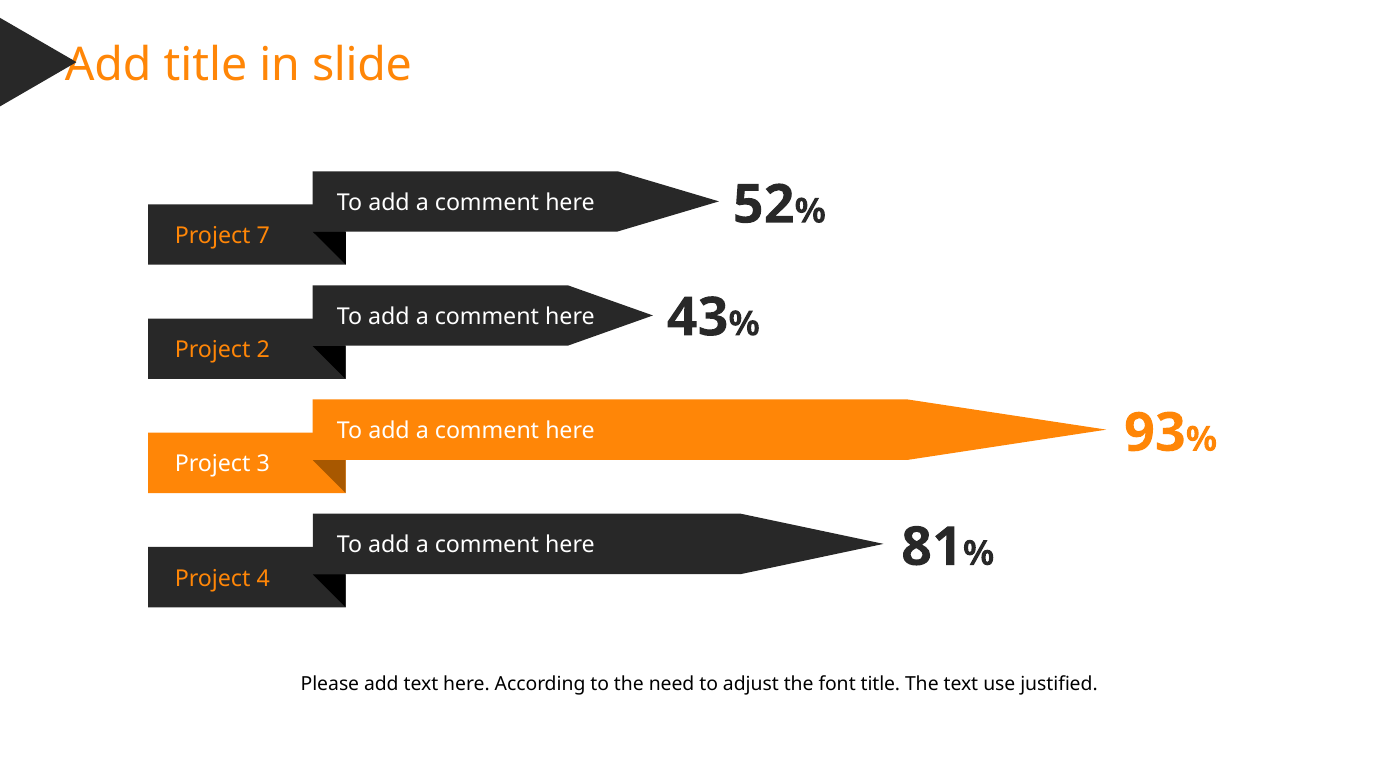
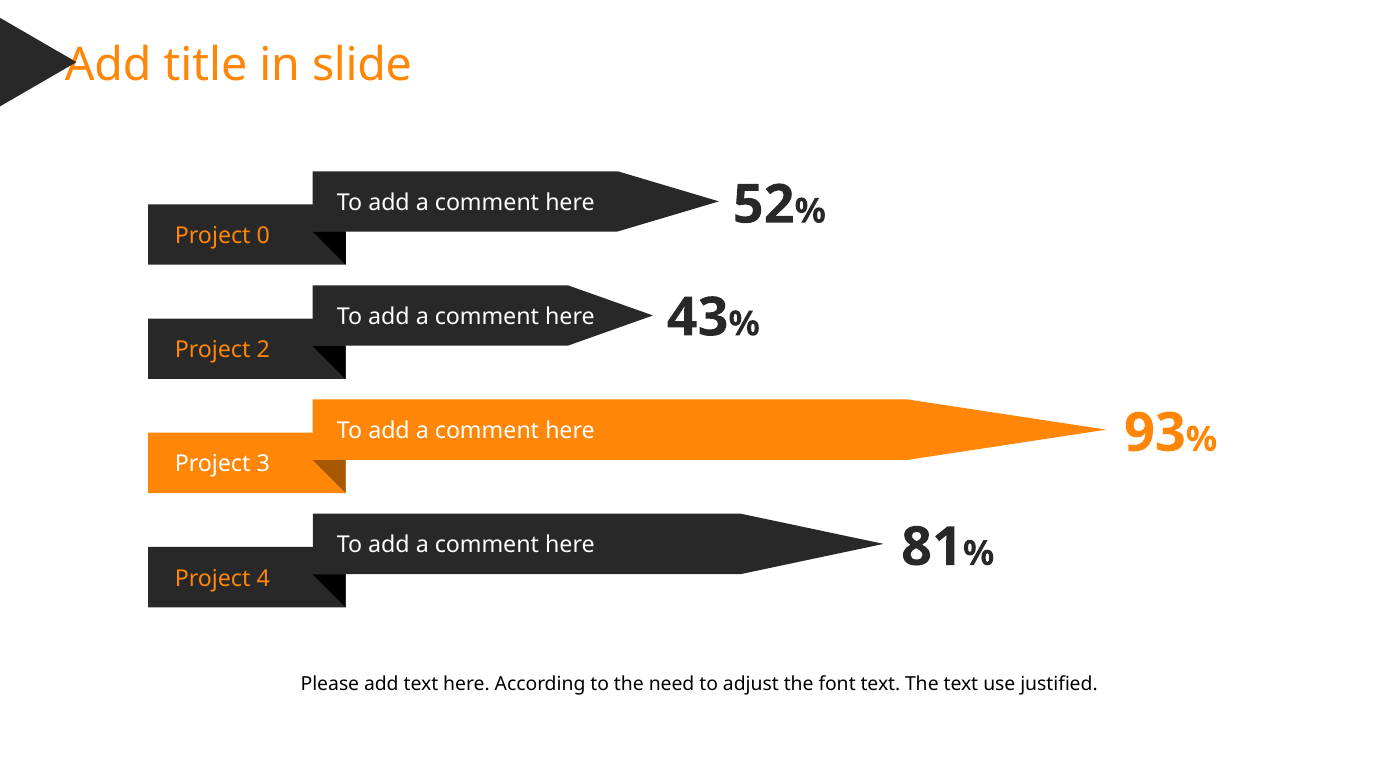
7: 7 -> 0 (263, 236)
font title: title -> text (880, 684)
